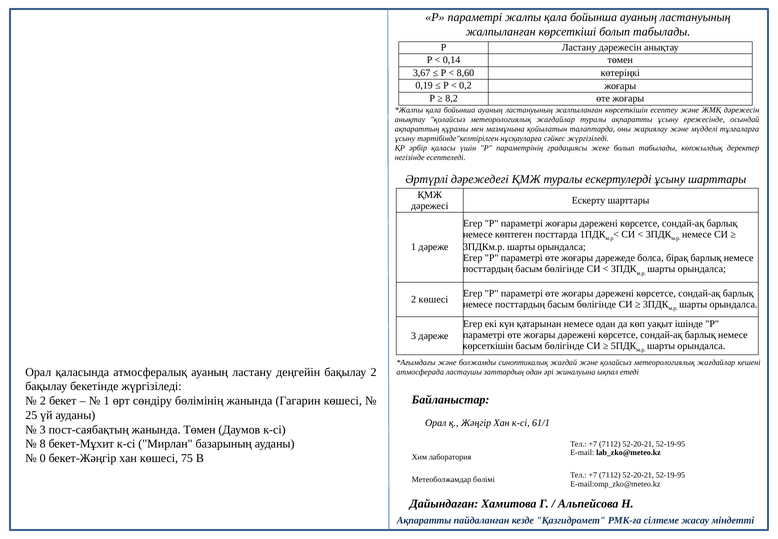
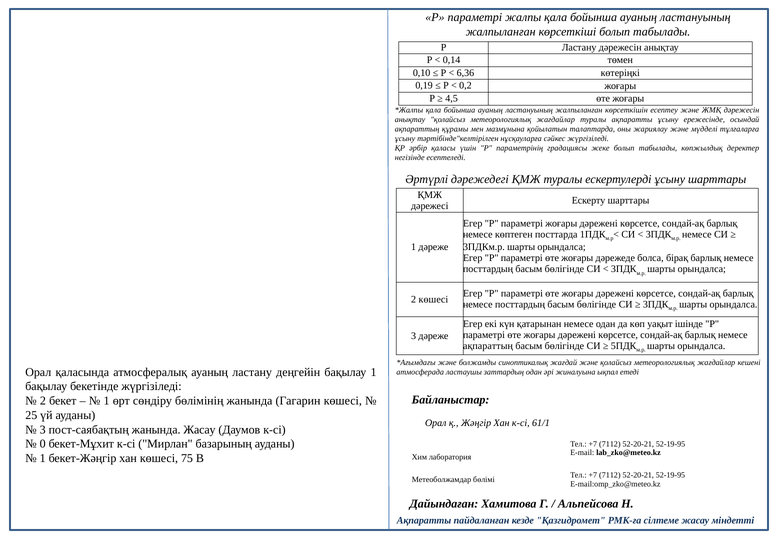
3,67: 3,67 -> 0,10 (422, 73)
8,60: 8,60 -> 6,36 (465, 73)
8,2: 8,2 -> 4,5 (452, 98)
көрсеткішін: көрсеткішін -> ақпараттың (488, 346)
бақылау 2: 2 -> 1 (374, 372)
жанында Төмен: Төмен -> Жасау (200, 429)
8: 8 -> 0 (43, 444)
0: 0 -> 1 (43, 458)
